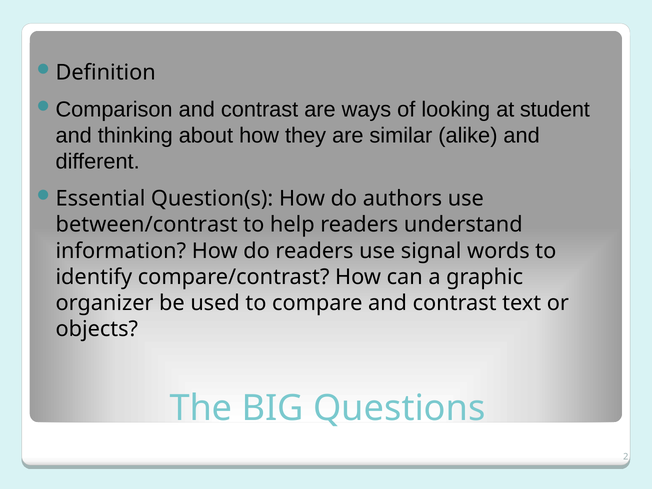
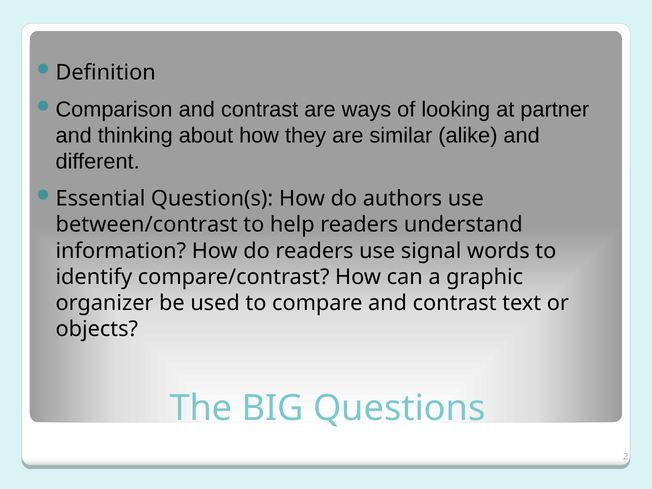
student: student -> partner (555, 110)
